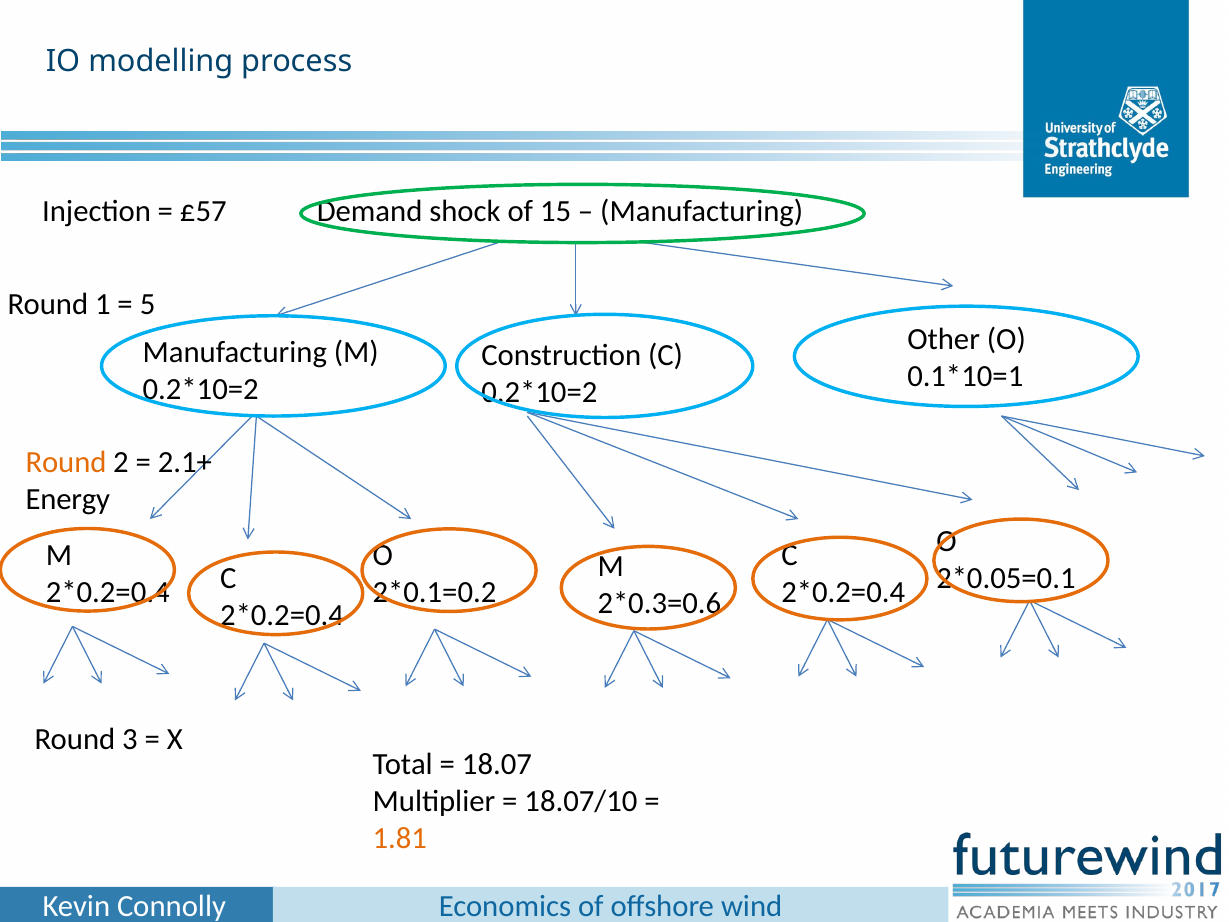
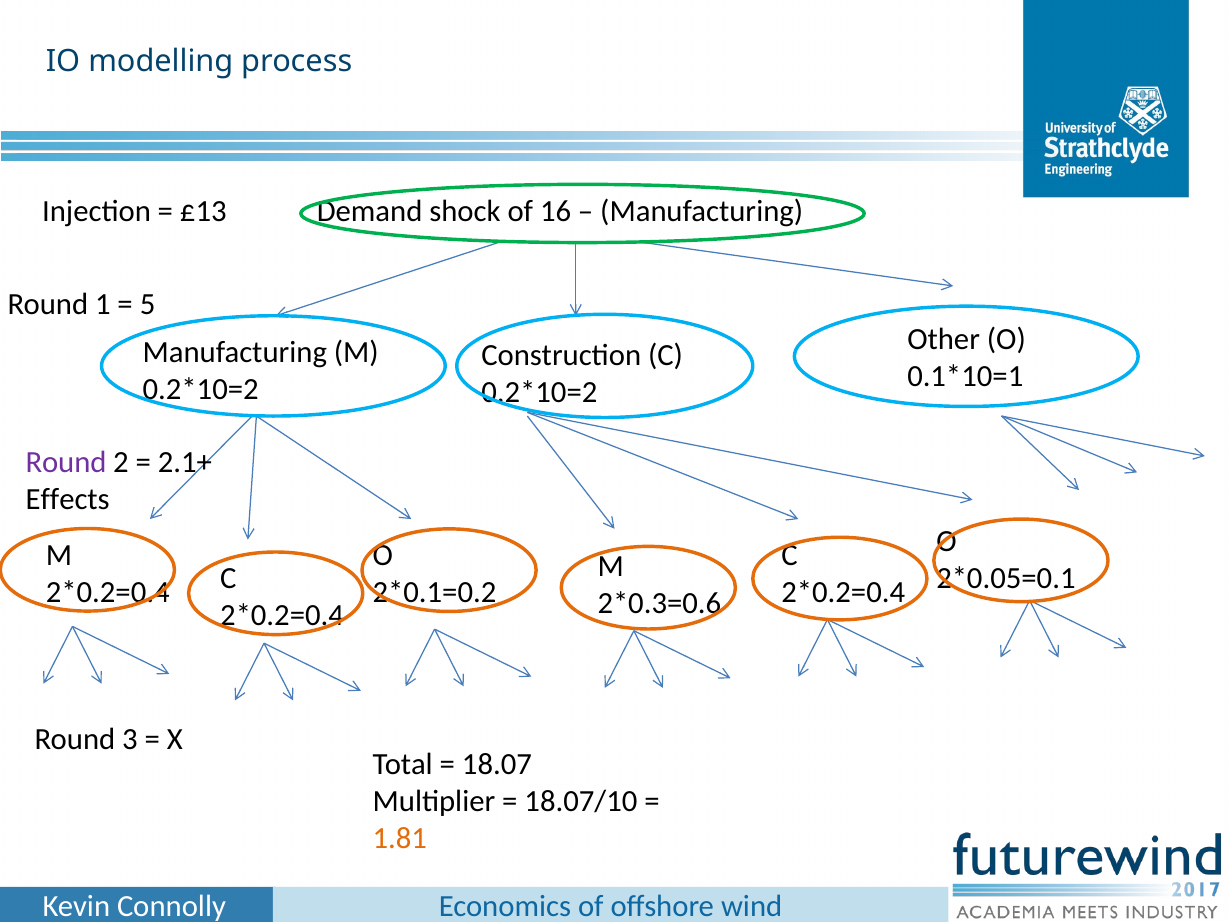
£57: £57 -> £13 (203, 211)
15: 15 -> 16 (556, 211)
Round colour: orange -> purple (66, 463)
Energy: Energy -> Effects (68, 499)
